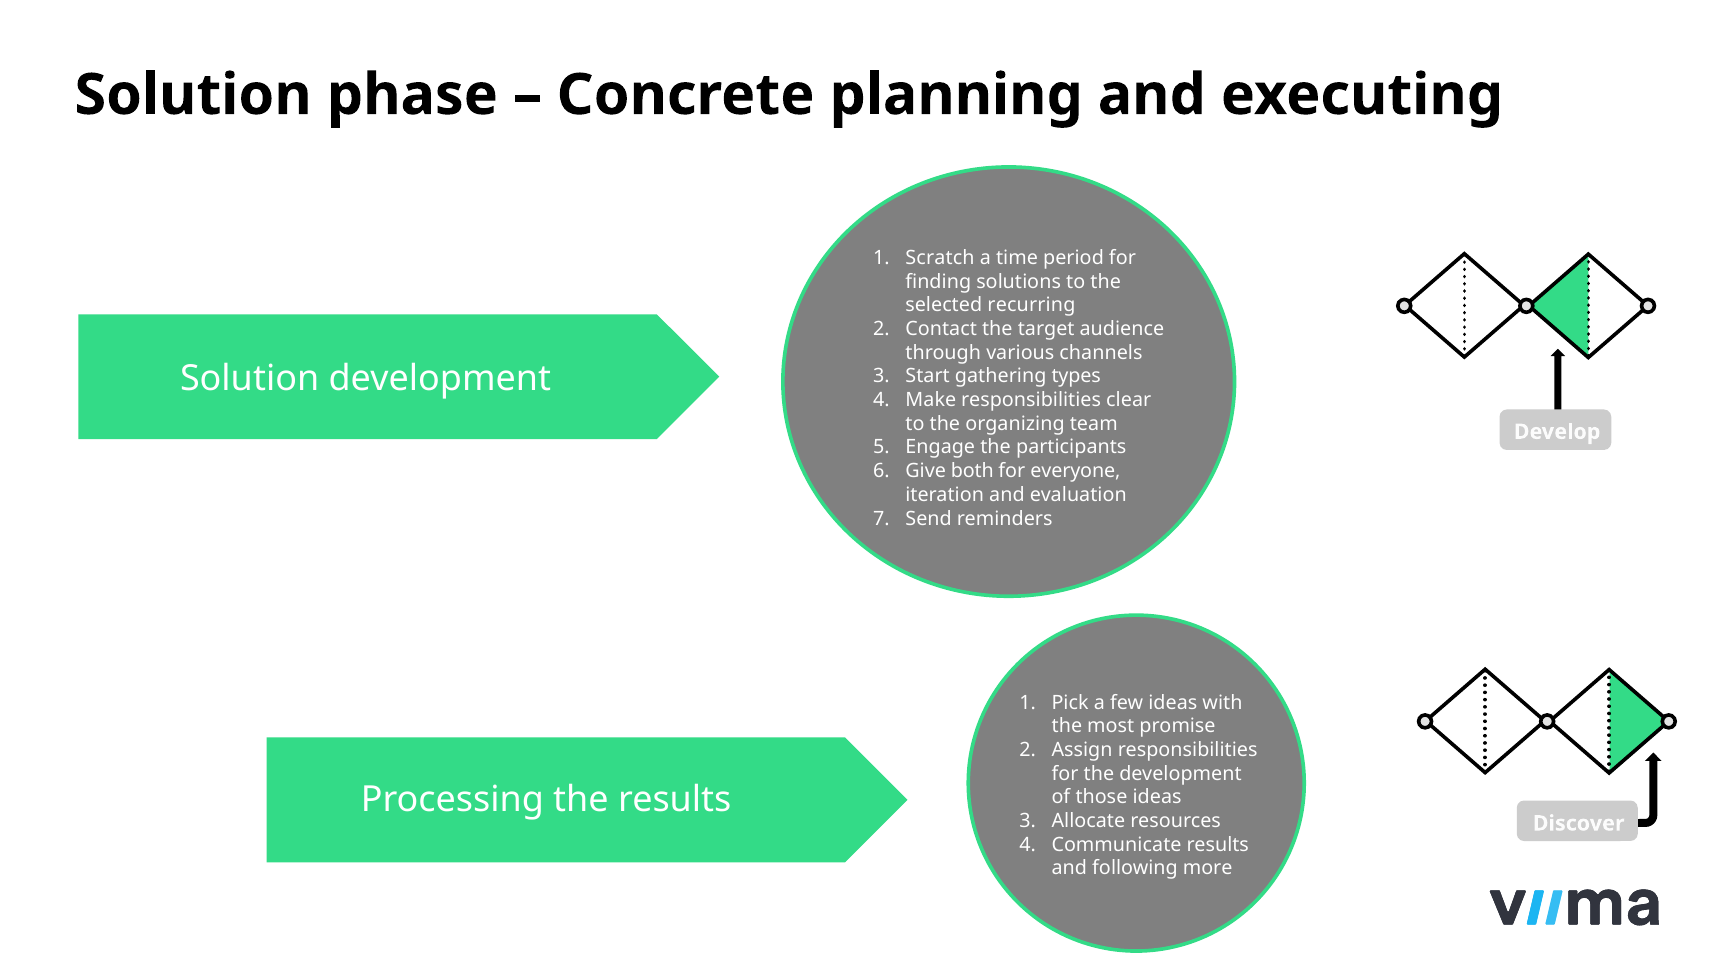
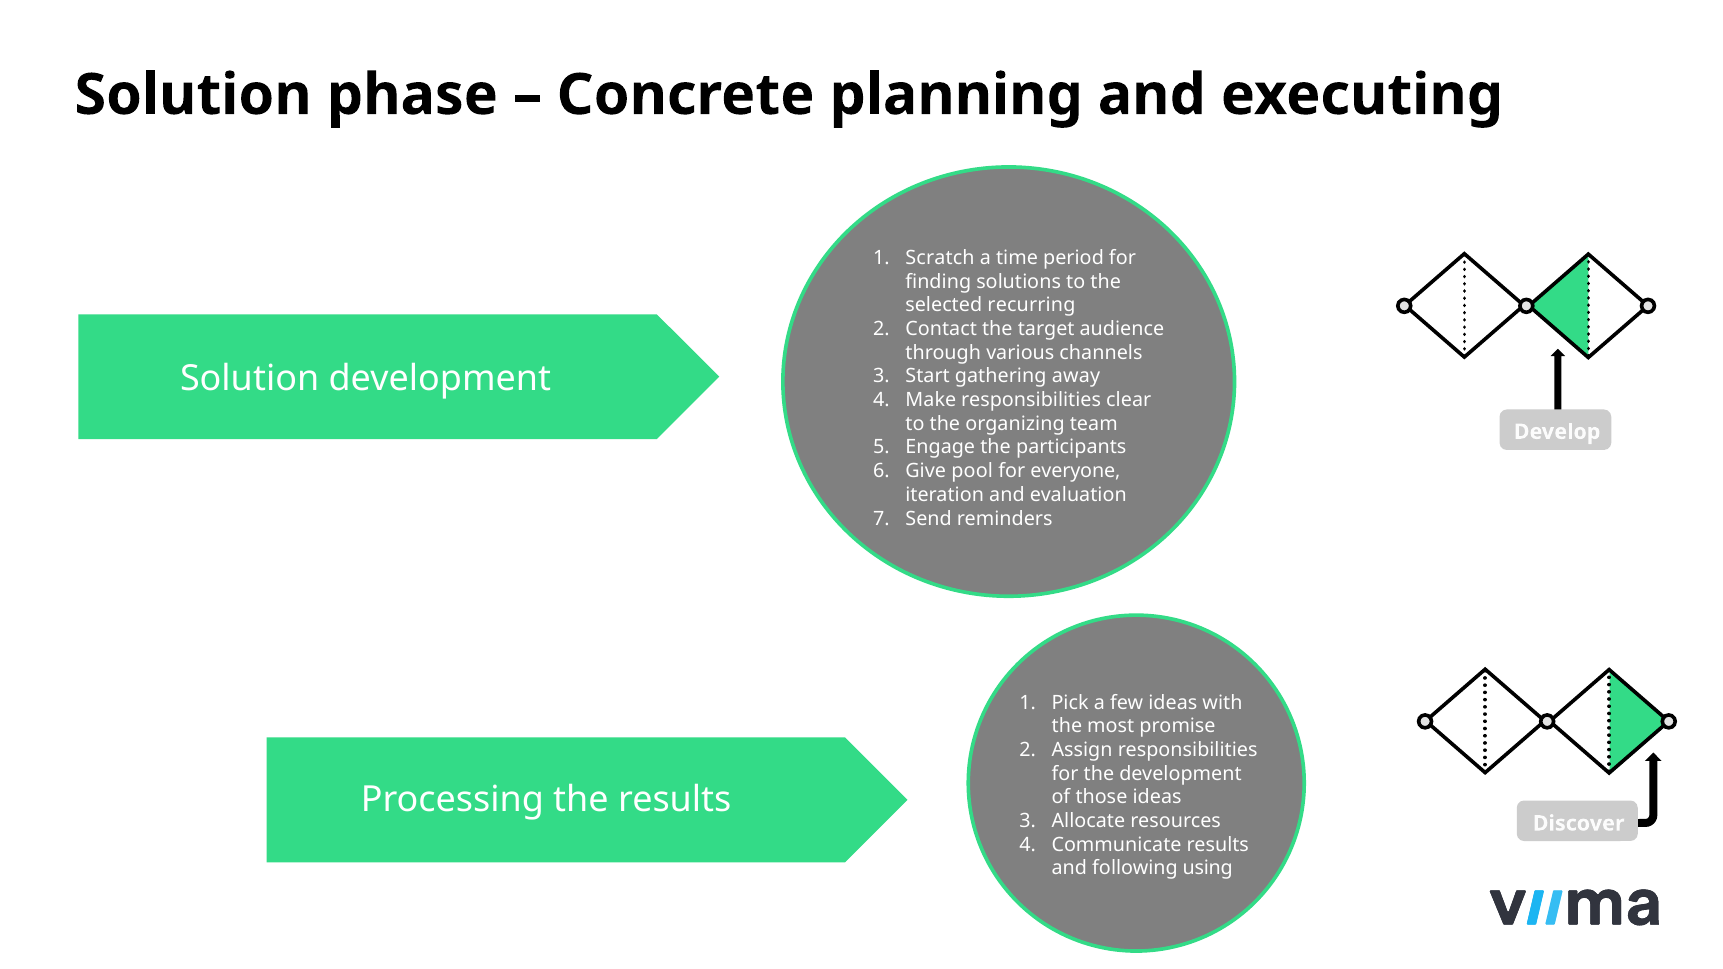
types: types -> away (1076, 376)
both: both -> pool (972, 471)
more: more -> using (1208, 869)
